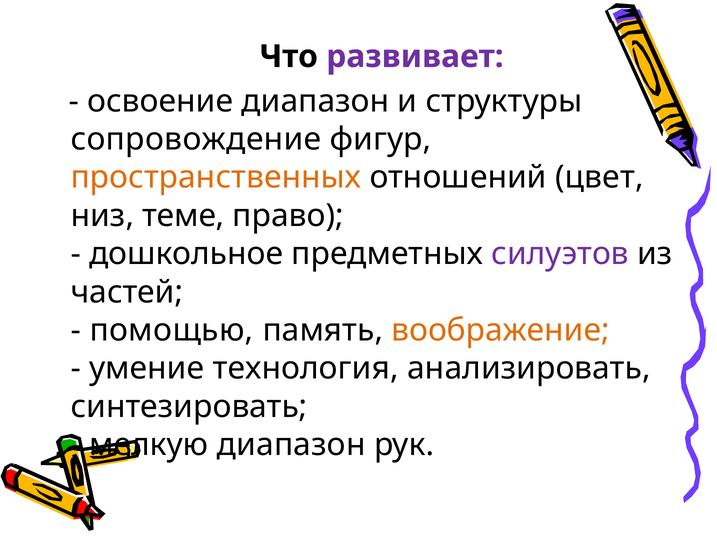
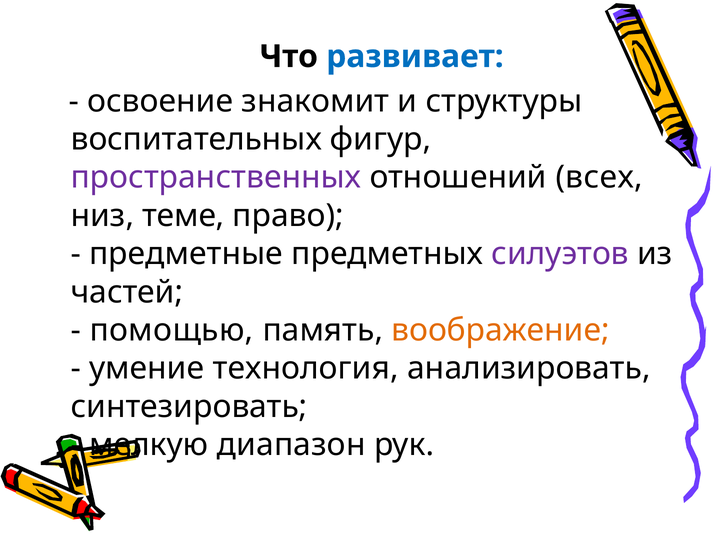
развивает colour: purple -> blue (415, 57)
освоение диапазон: диапазон -> знакомит (315, 101)
сопровождение: сопровождение -> воспитательных (196, 139)
пространственных colour: orange -> purple (216, 178)
цвет: цвет -> всех (599, 178)
дошкольное: дошкольное -> предметные (186, 254)
